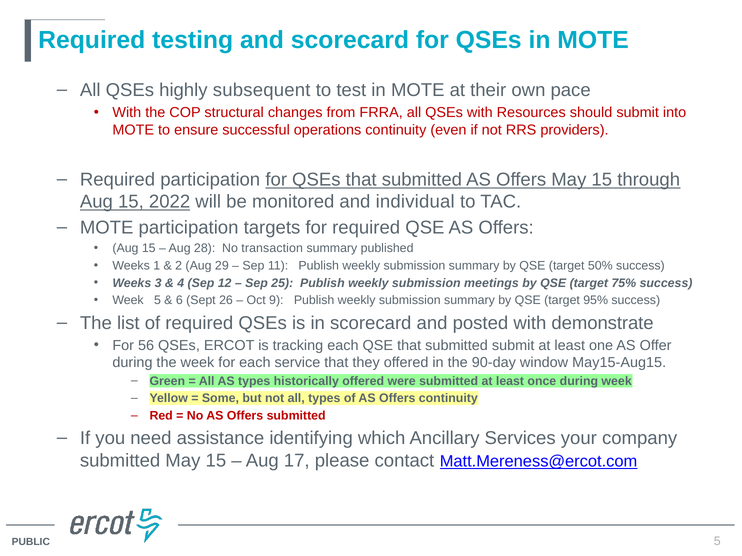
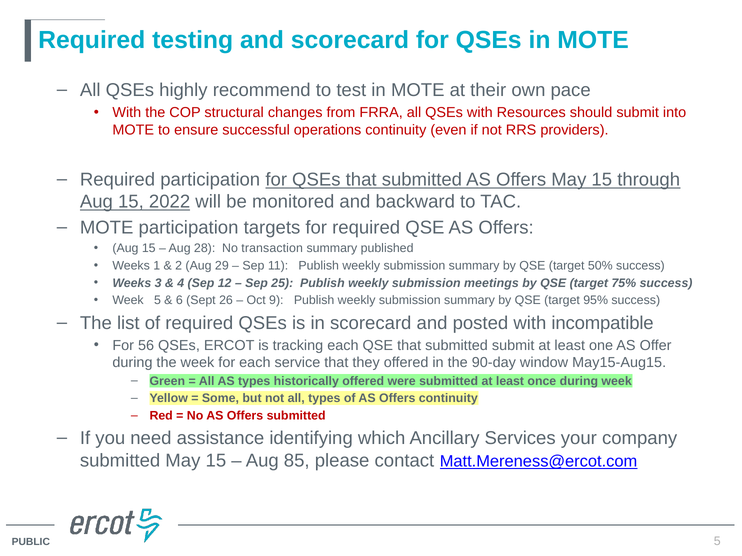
subsequent: subsequent -> recommend (262, 90)
individual: individual -> backward (415, 202)
demonstrate: demonstrate -> incompatible (603, 323)
17: 17 -> 85 (297, 461)
